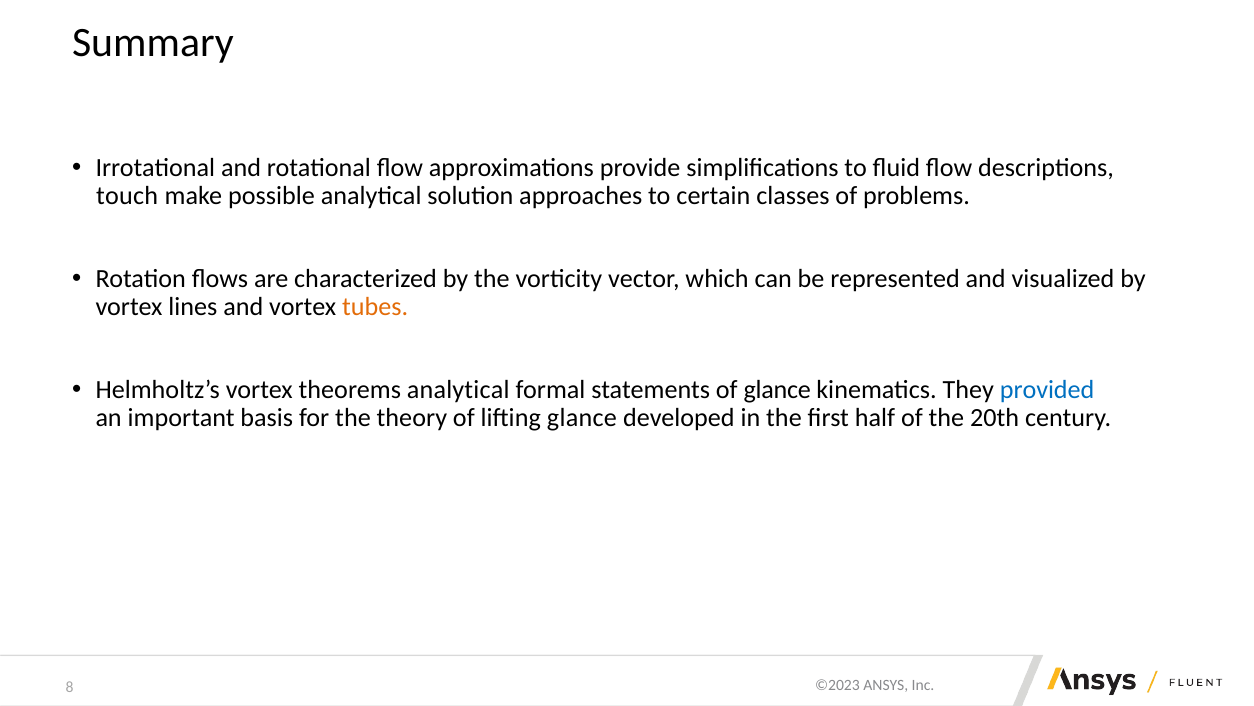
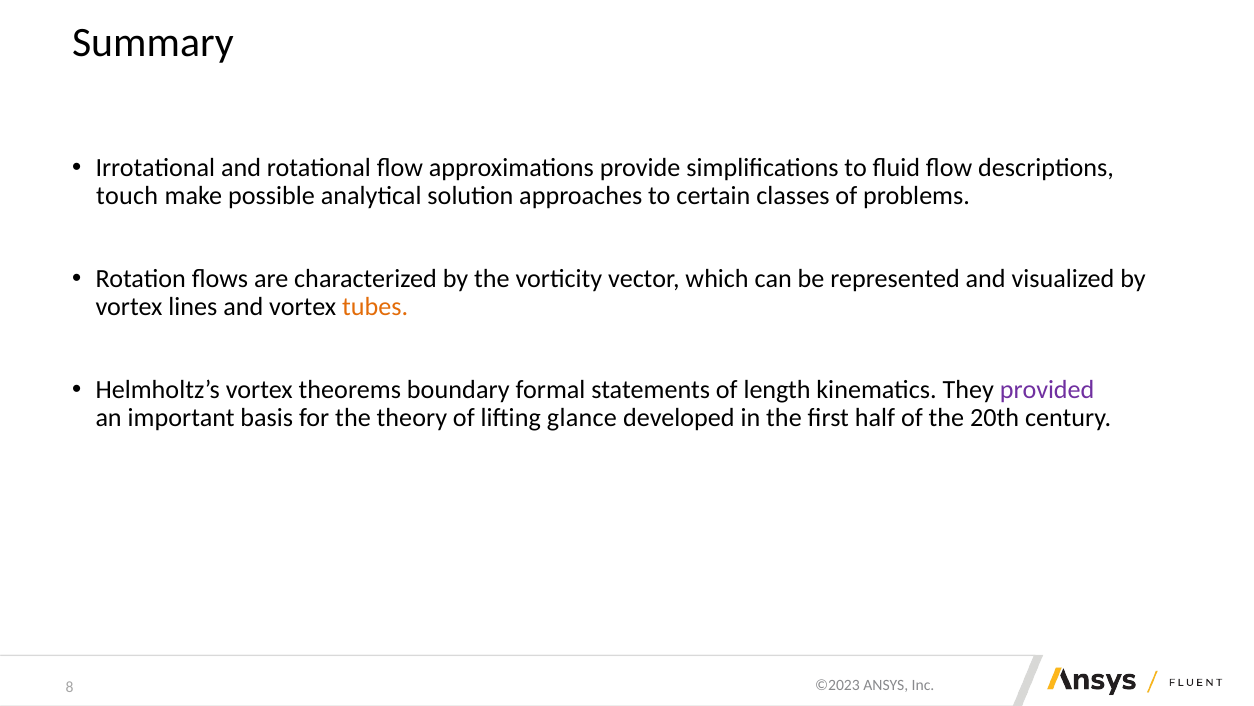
theorems analytical: analytical -> boundary (458, 389)
of glance: glance -> length (777, 389)
provided colour: blue -> purple (1047, 389)
